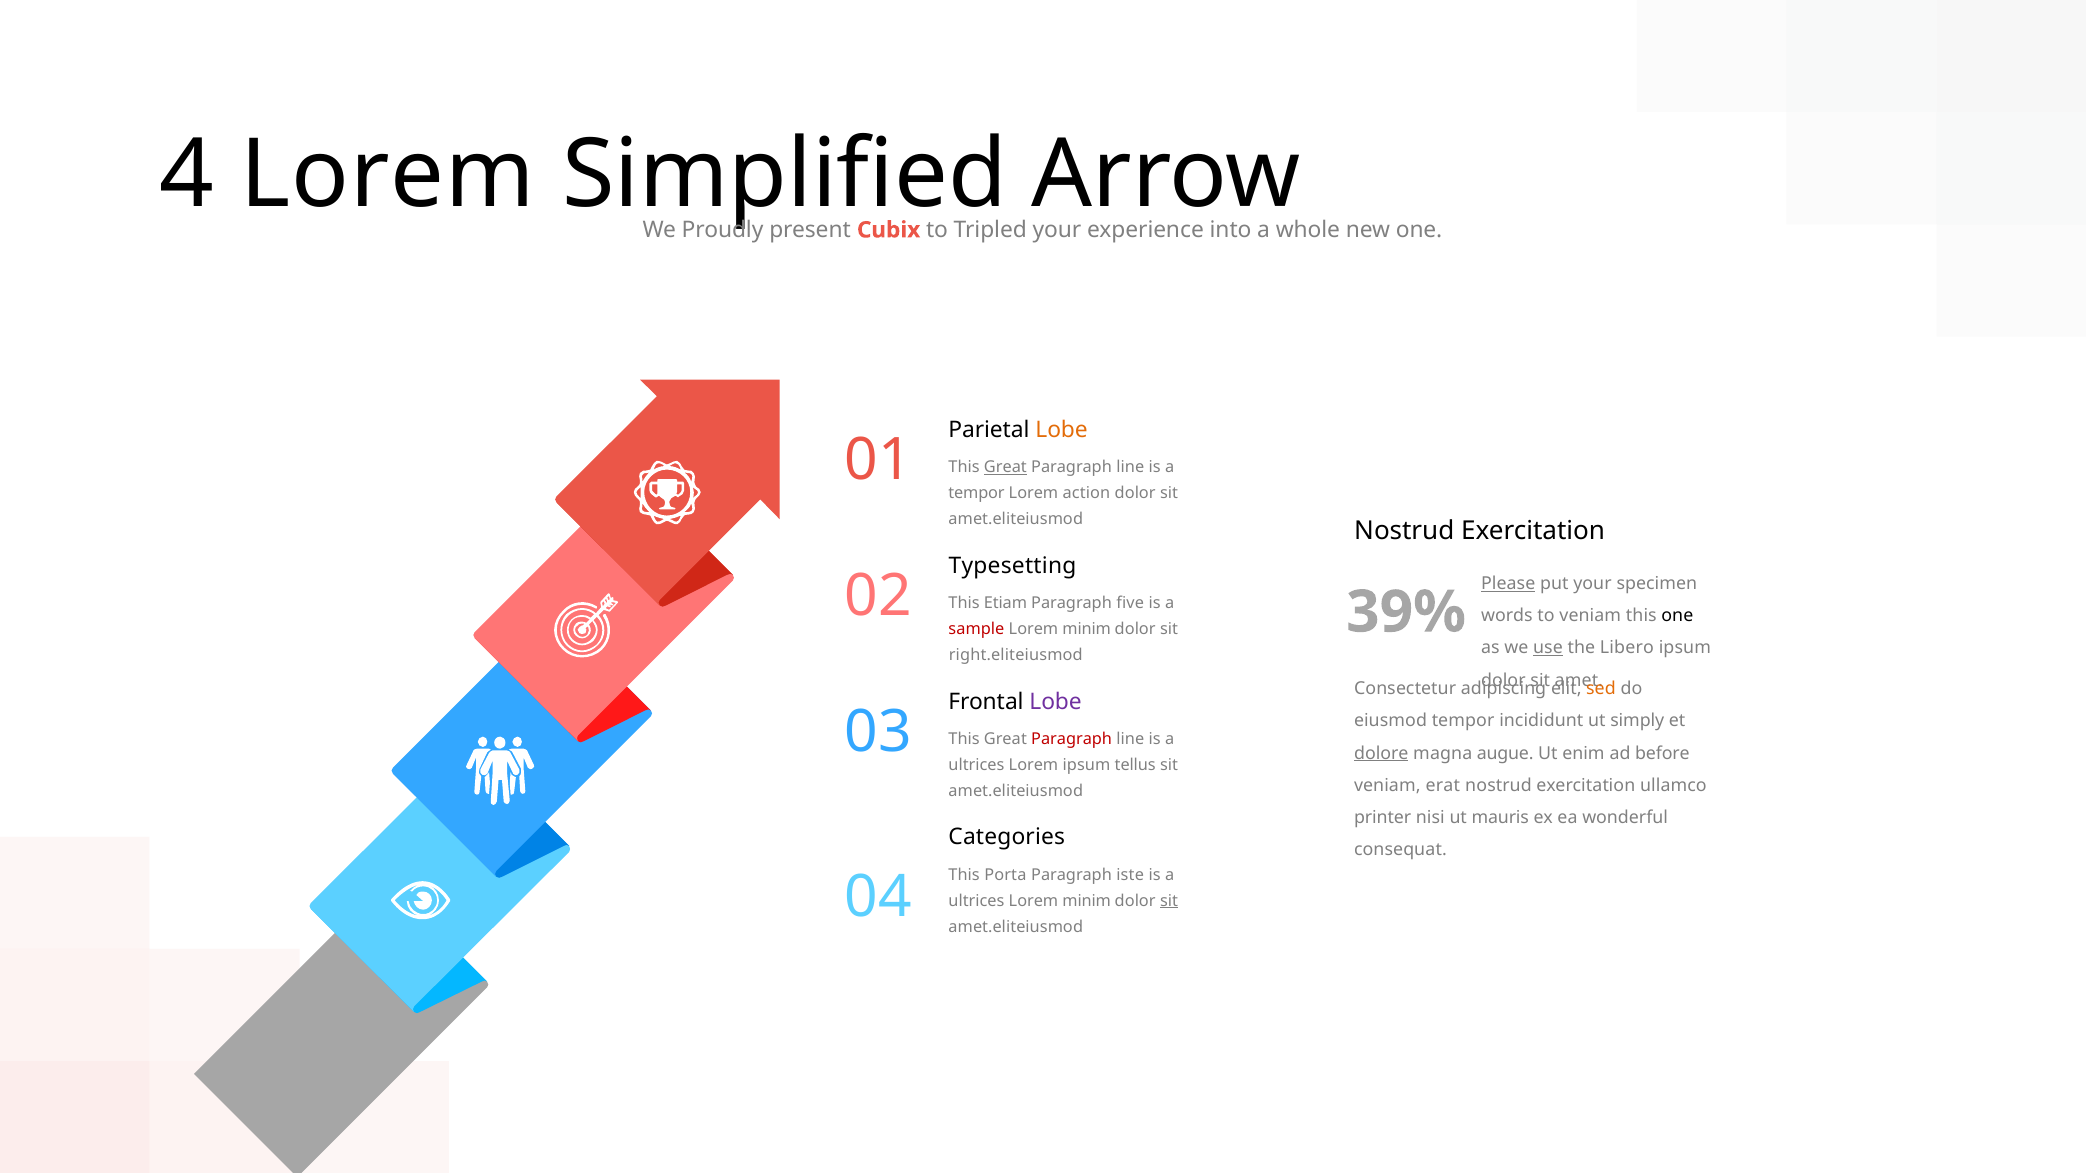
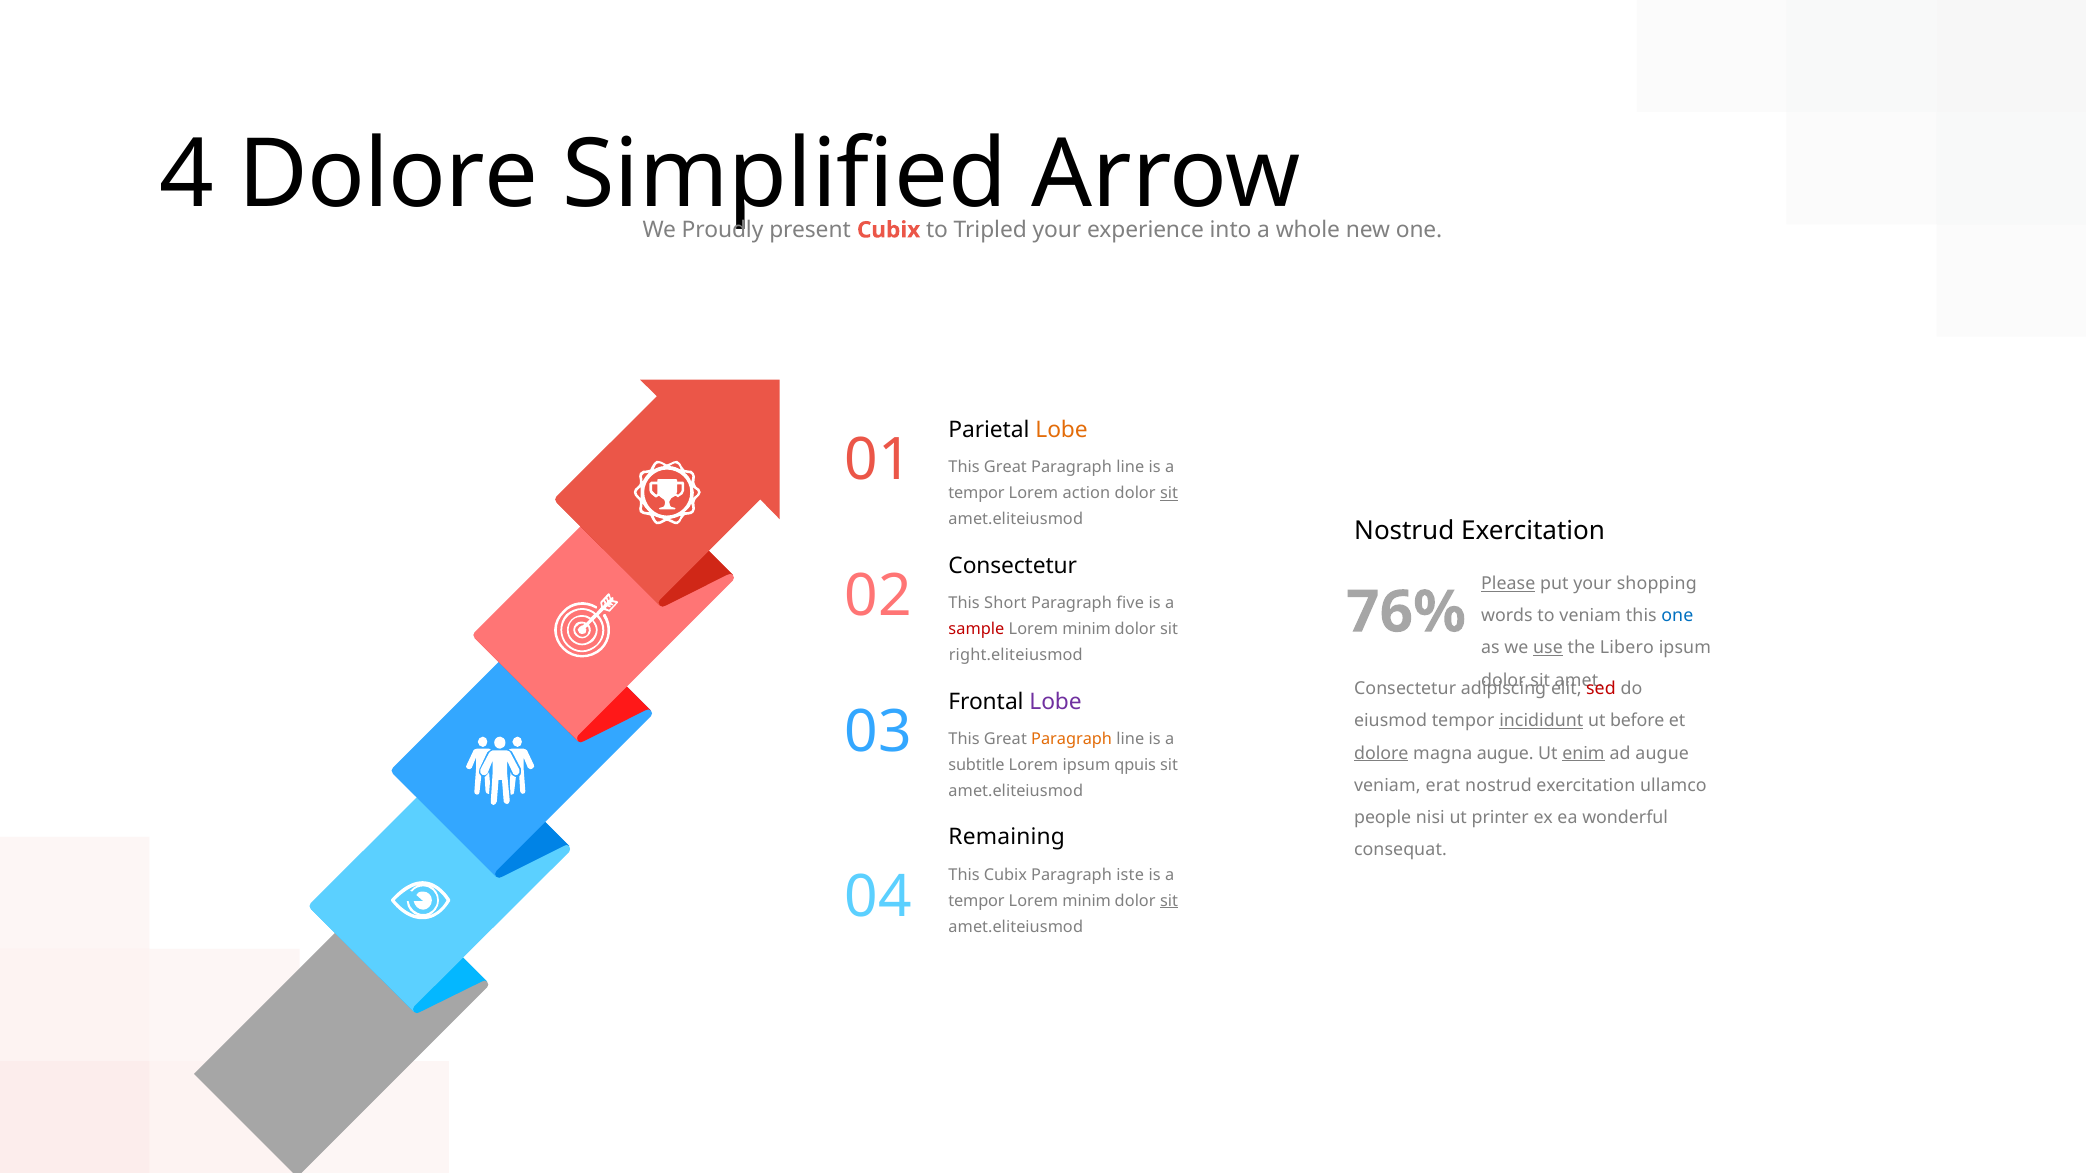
4 Lorem: Lorem -> Dolore (388, 175)
Great underline: present -> none (1005, 468)
sit underline: none -> present (1169, 494)
Typesetting: Typesetting -> Consectetur (1013, 566)
specimen: specimen -> shopping (1657, 584)
Etiam: Etiam -> Short (1005, 603)
39%: 39% -> 76% (1406, 612)
one colour: black -> blue (1677, 616)
sed colour: orange -> red (1601, 689)
incididunt underline: none -> present (1541, 721)
simply: simply -> before (1637, 721)
Paragraph colour: red -> orange (1072, 739)
enim underline: none -> present (1583, 754)
ad before: before -> augue (1662, 754)
ultrices: ultrices -> subtitle (977, 765)
tellus: tellus -> qpuis (1135, 765)
printer: printer -> people (1383, 818)
mauris: mauris -> printer (1500, 818)
Categories: Categories -> Remaining (1007, 838)
This Porta: Porta -> Cubix (1005, 875)
ultrices: ultrices -> tempor (977, 901)
